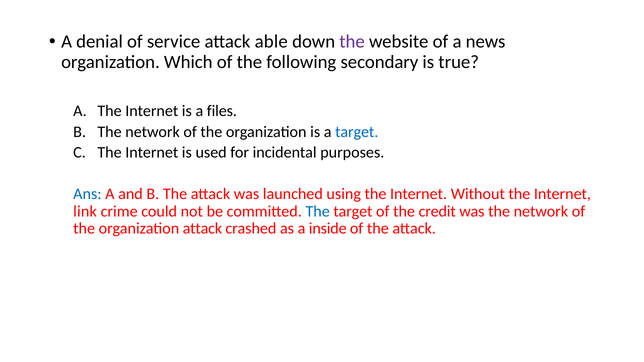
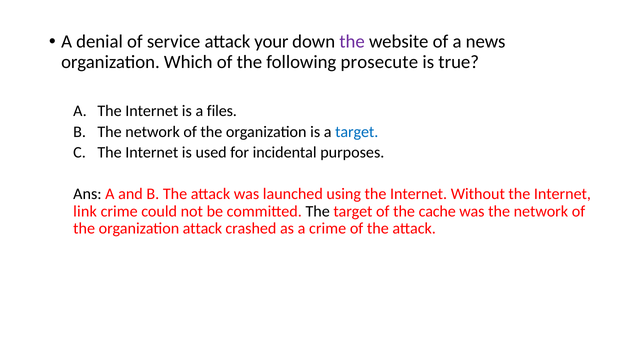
able: able -> your (271, 42)
secondary: secondary -> prosecute (379, 62)
Ans colour: blue -> black (87, 194)
The colour: blue -> black (318, 211)
credit: credit -> cache (437, 211)
a inside: inside -> crime (328, 229)
